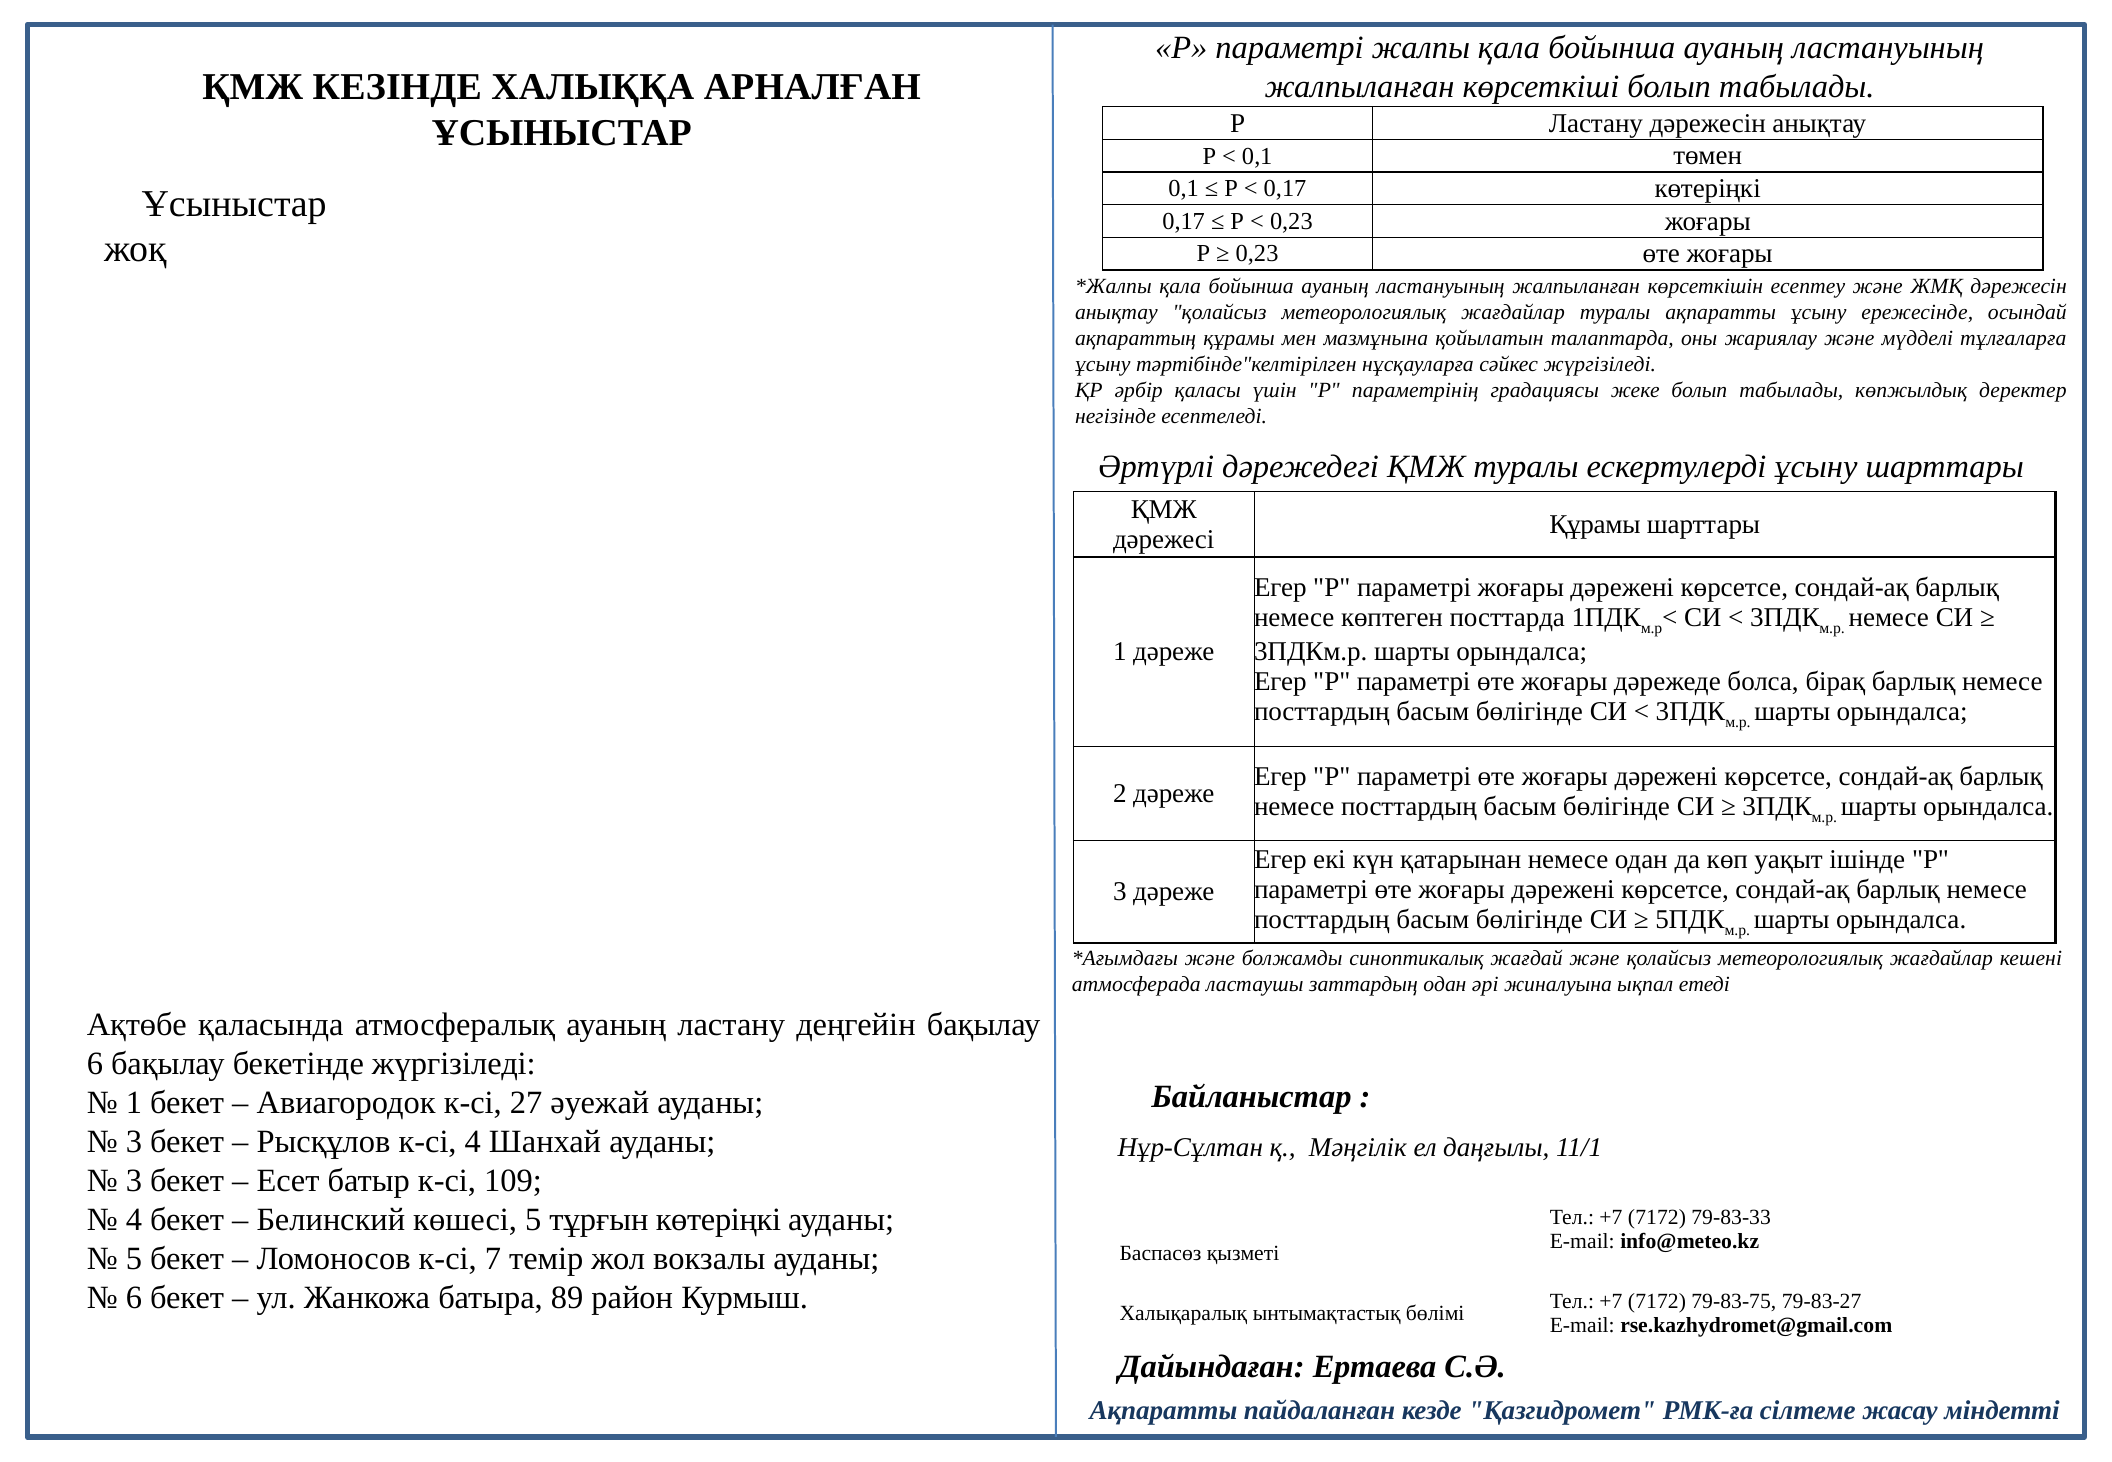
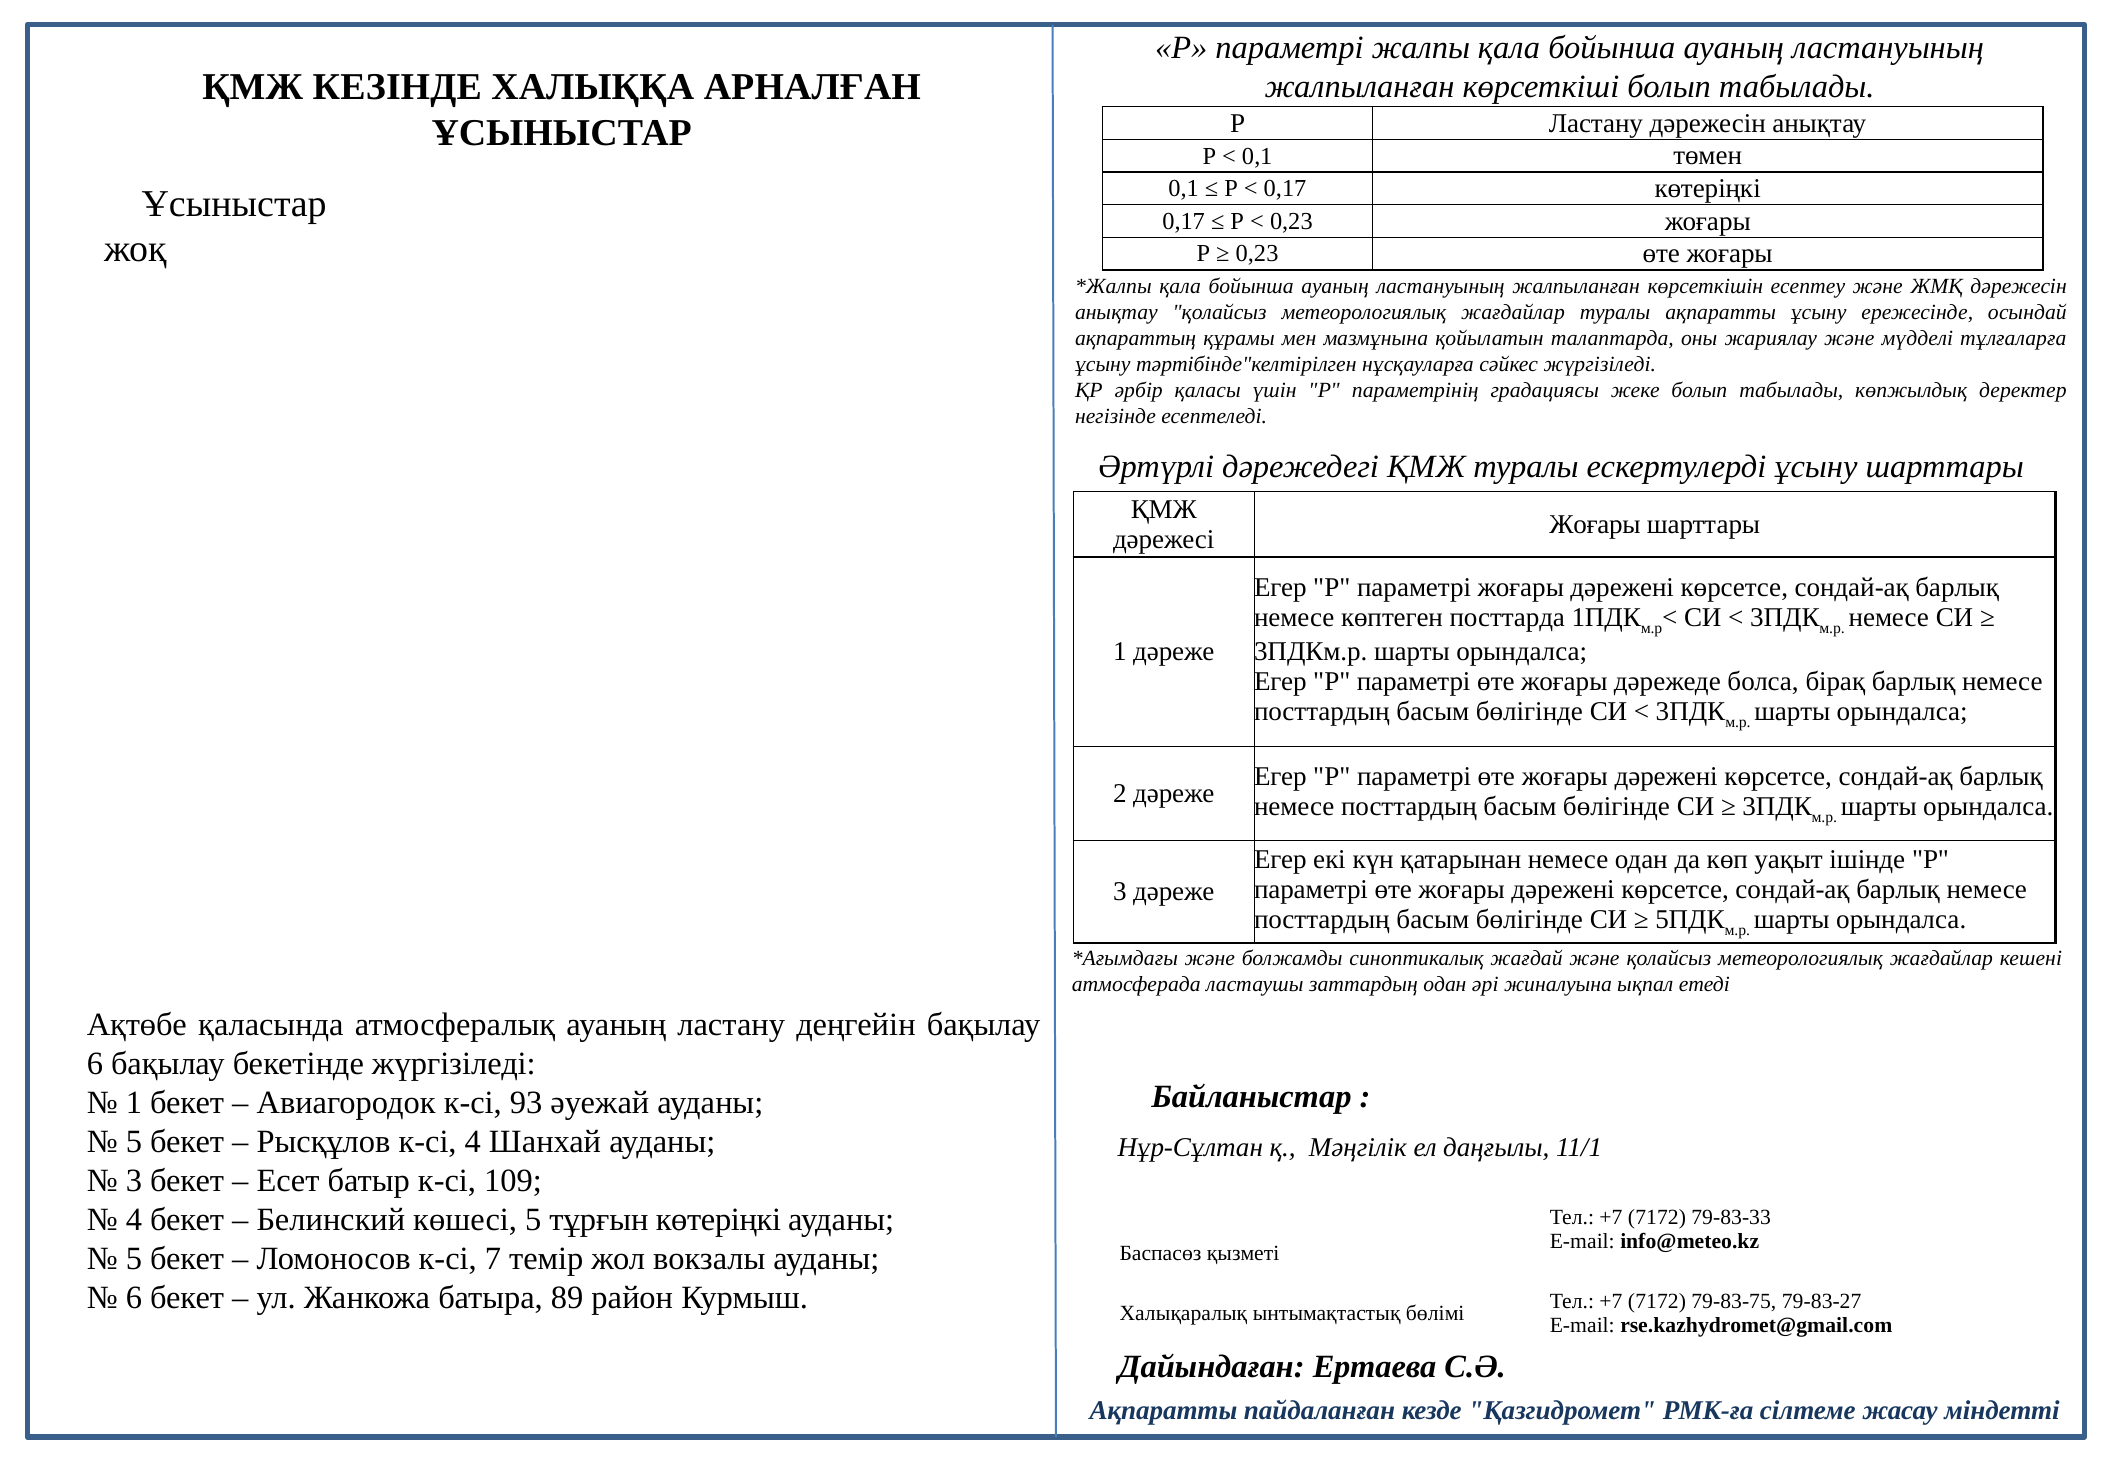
Құрамы: Құрамы -> Жоғары (1595, 525)
27: 27 -> 93 (526, 1103)
3: 3 -> 5 (134, 1142)
